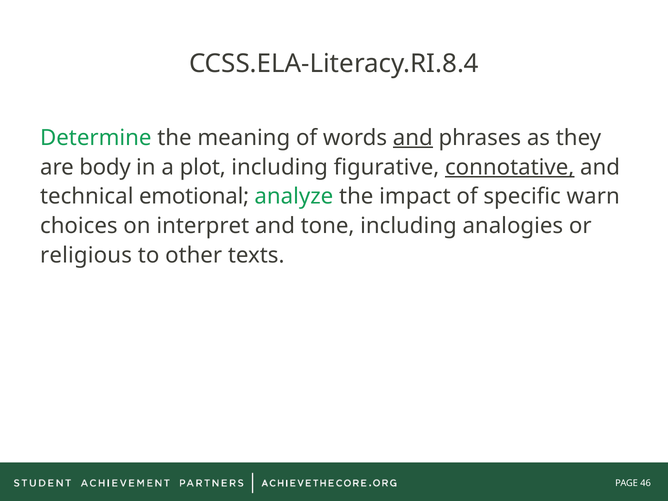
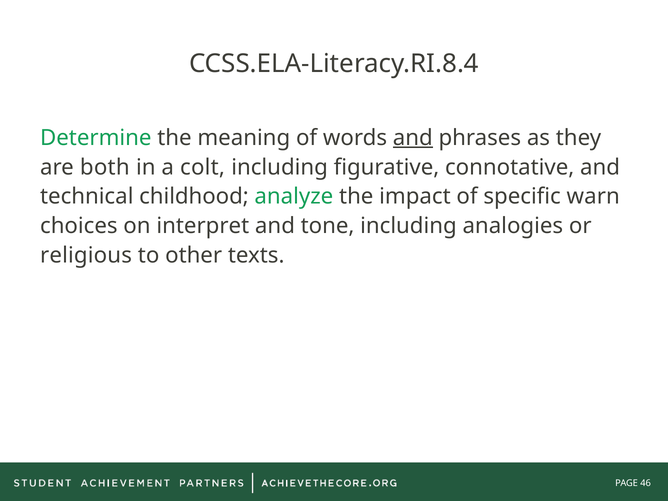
body: body -> both (105, 167)
plot: plot -> colt (202, 167)
connotative underline: present -> none (510, 167)
emotional: emotional -> childhood (194, 197)
